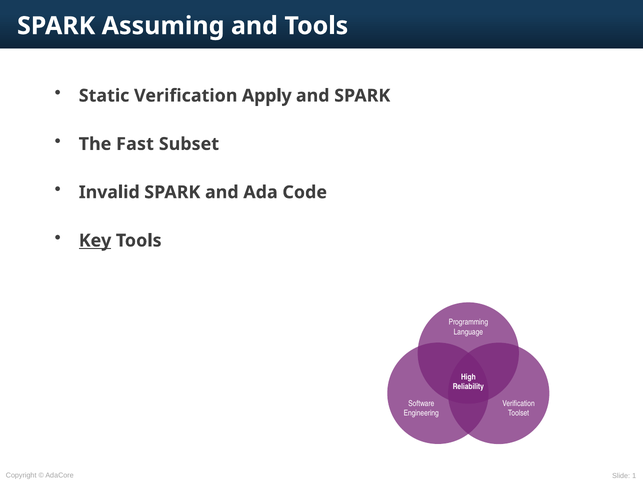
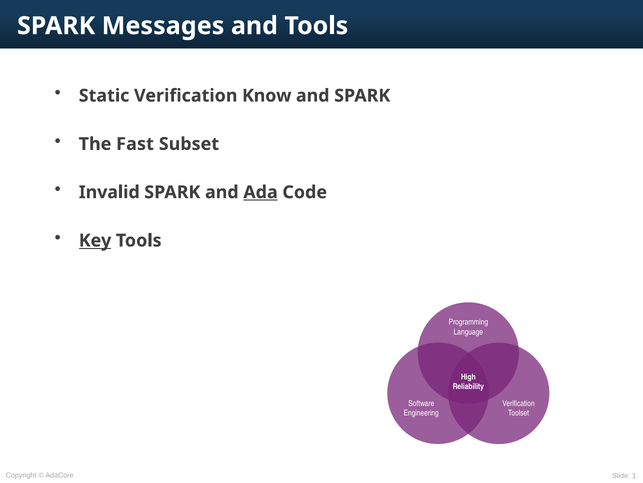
Assuming: Assuming -> Messages (163, 26)
Apply: Apply -> Know (267, 96)
Ada underline: none -> present (260, 192)
